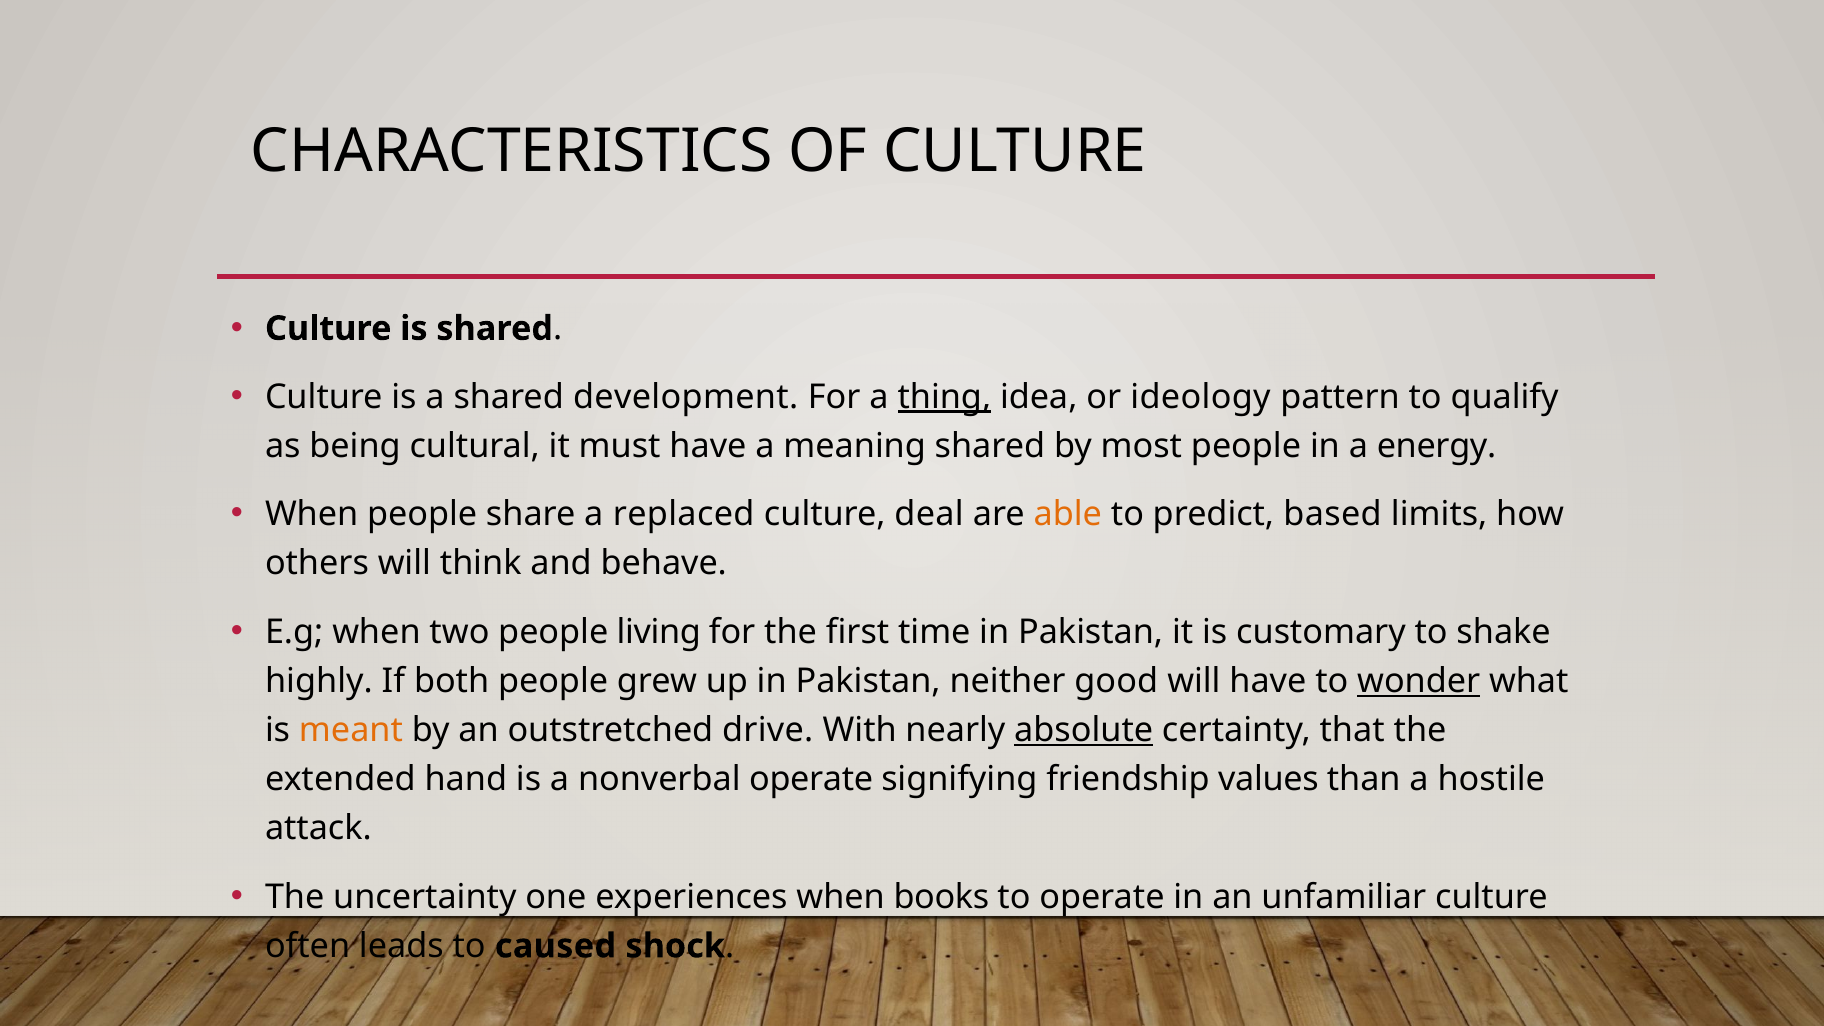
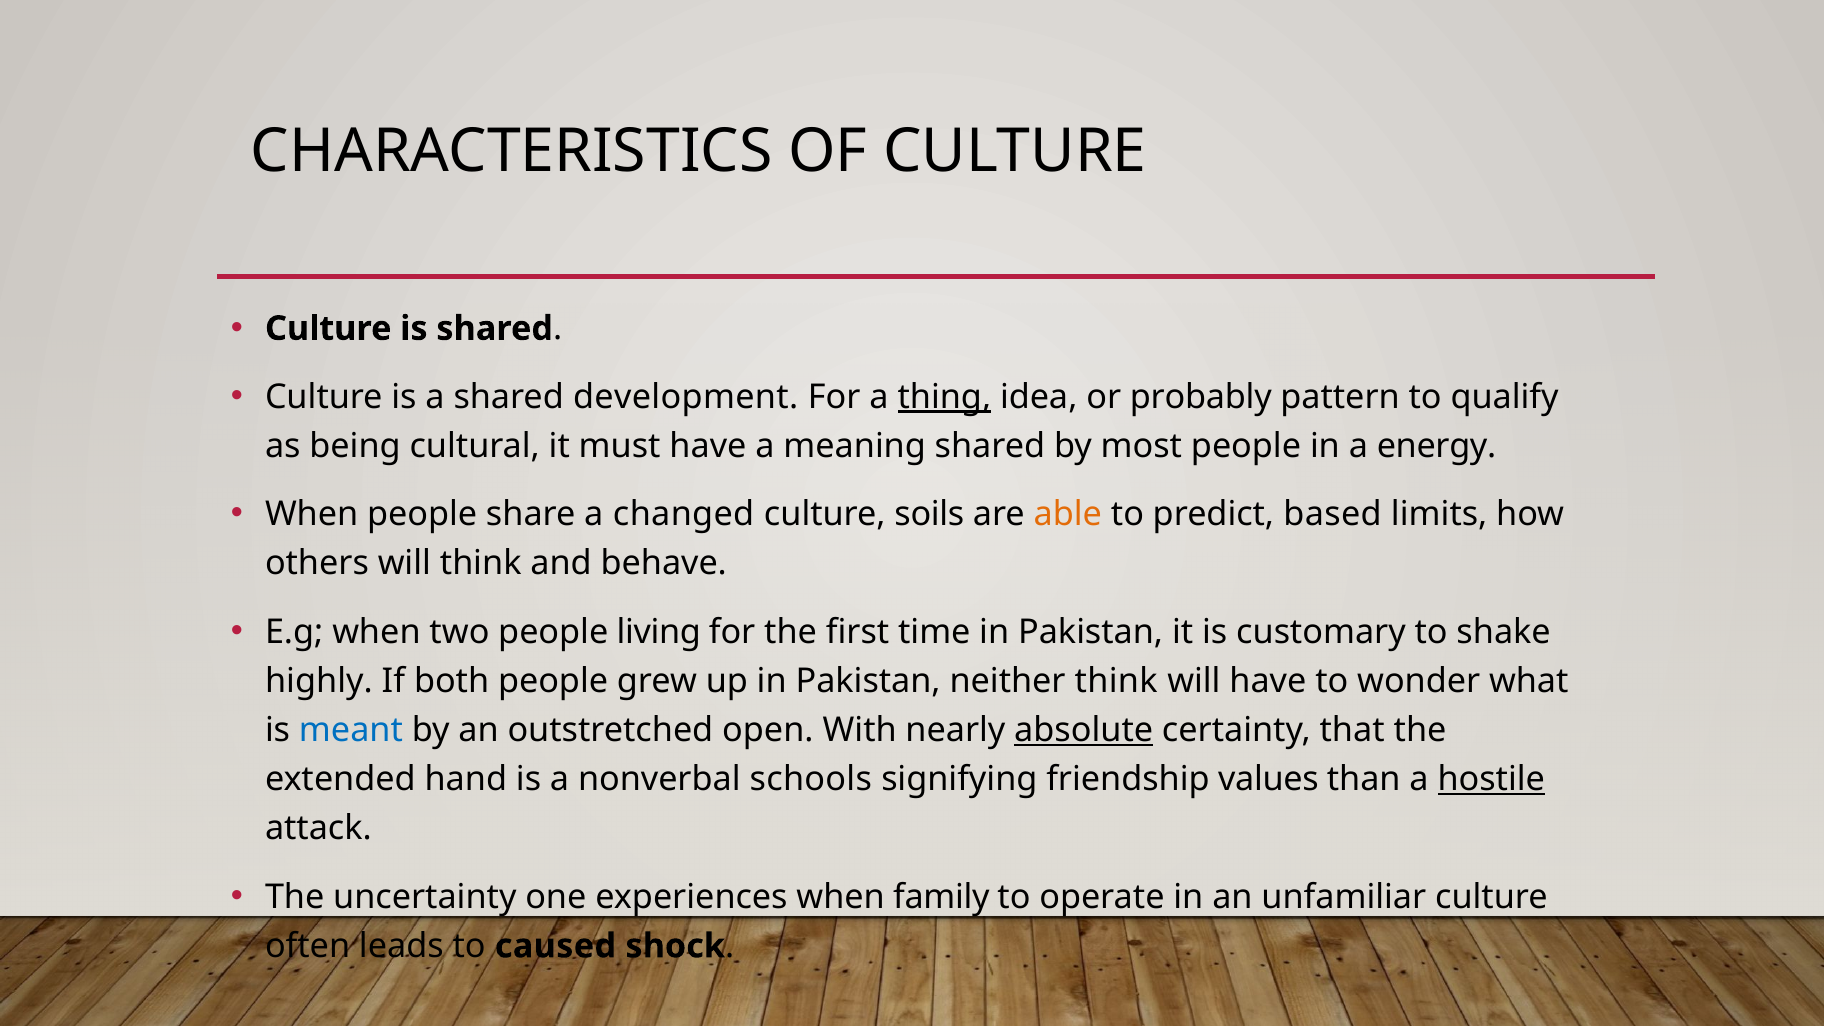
ideology: ideology -> probably (1201, 397)
replaced: replaced -> changed (684, 514)
deal: deal -> soils (929, 514)
neither good: good -> think (1116, 681)
wonder underline: present -> none (1419, 681)
meant colour: orange -> blue (351, 730)
drive: drive -> open (768, 730)
nonverbal operate: operate -> schools (811, 779)
hostile underline: none -> present (1491, 779)
books: books -> family (941, 897)
